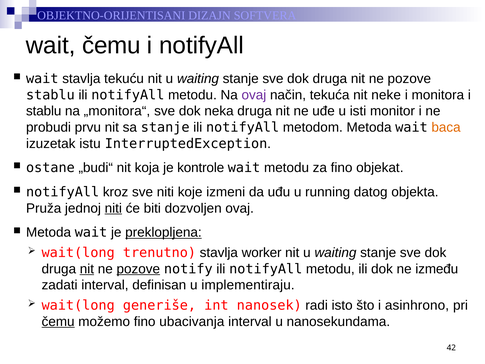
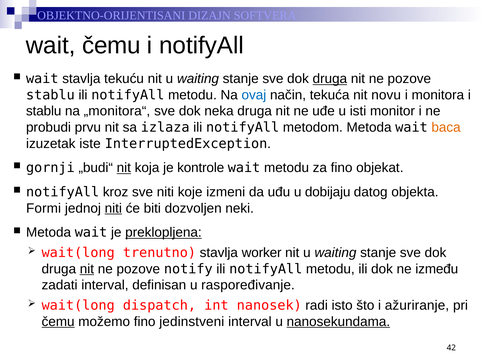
druga underline: none -> present (330, 79)
ovaj colour: purple -> blue (254, 95)
neke: neke -> novu (386, 95)
sa stanje: stanje -> izlaza (165, 127)
istu: istu -> iste (90, 143)
ostane: ostane -> gornji (50, 168)
nit underline: none -> present (124, 168)
running: running -> dobijaju (328, 192)
Pruža: Pruža -> Formi (44, 208)
dozvoljen ovaj: ovaj -> neki (240, 208)
pozove underline: present -> none (138, 269)
implementiraju: implementiraju -> raspoređivanje (248, 285)
generiše: generiše -> dispatch (159, 305)
asinhrono: asinhrono -> ažuriranje (417, 305)
ubacivanja: ubacivanja -> jedinstveni (192, 321)
nanosekundama underline: none -> present (338, 321)
